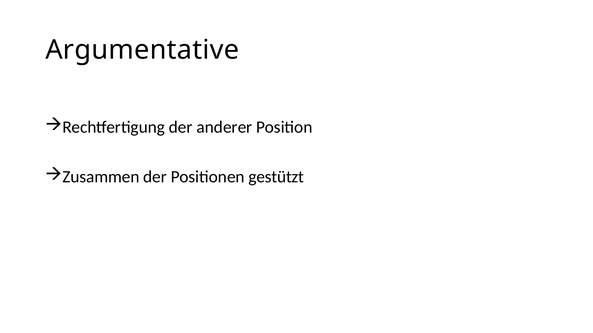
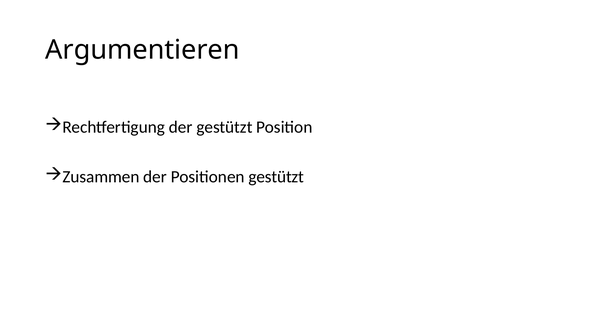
Argumentative: Argumentative -> Argumentieren (142, 50)
der anderer: anderer -> gestützt (224, 127)
